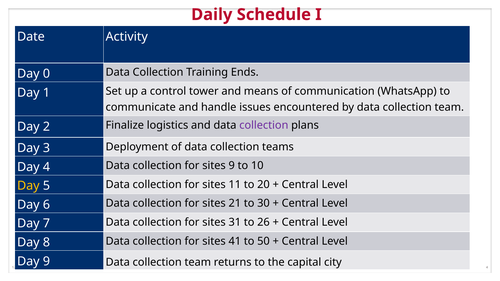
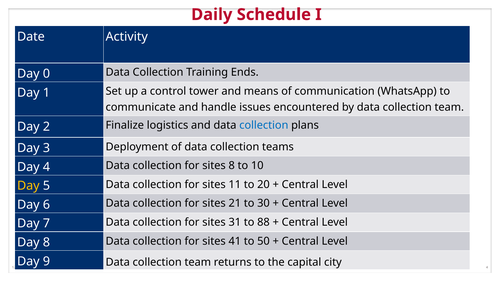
collection colour: purple -> blue (264, 125)
sites 9: 9 -> 8 (232, 166)
26: 26 -> 88 (263, 222)
